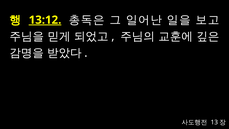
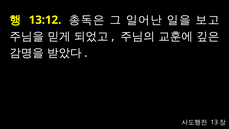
13:12 underline: present -> none (45, 20)
